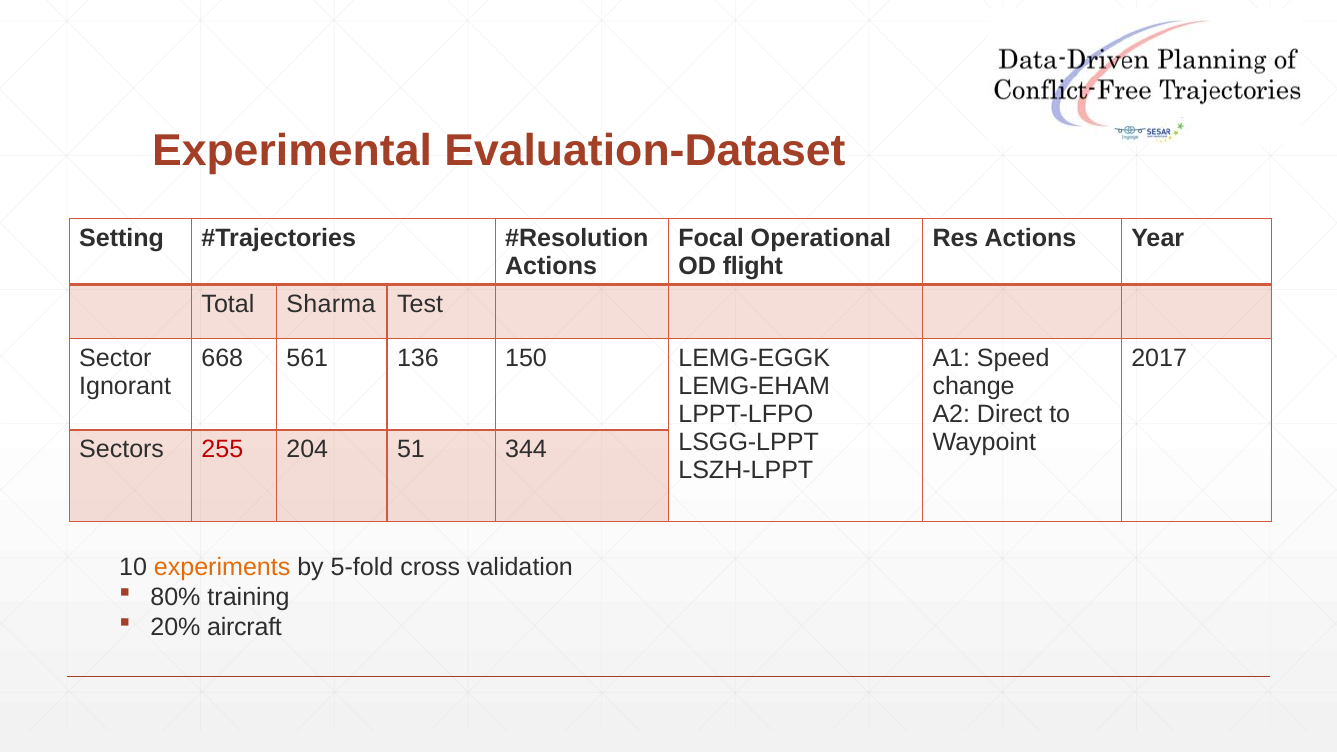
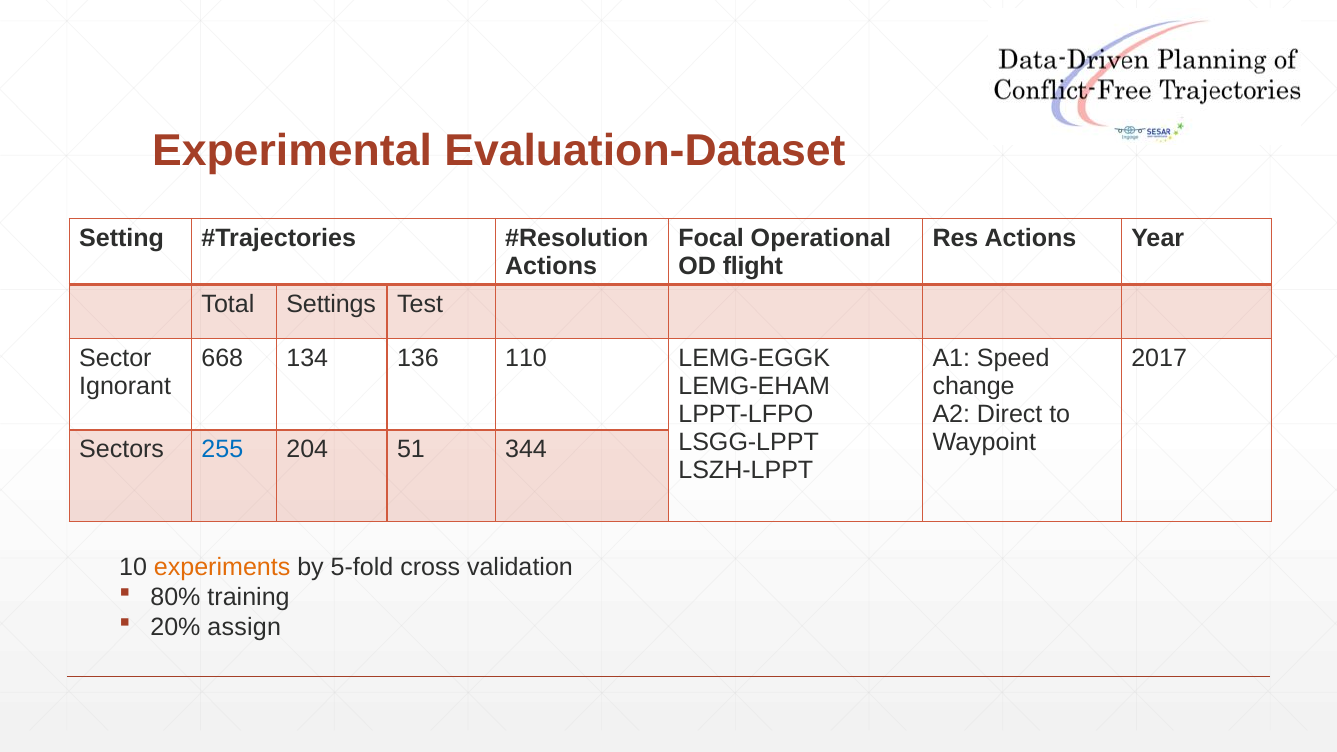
Sharma: Sharma -> Settings (331, 304)
561: 561 -> 134 (307, 358)
150: 150 -> 110 (526, 358)
255 colour: red -> blue (222, 450)
aircraft: aircraft -> assign (244, 627)
